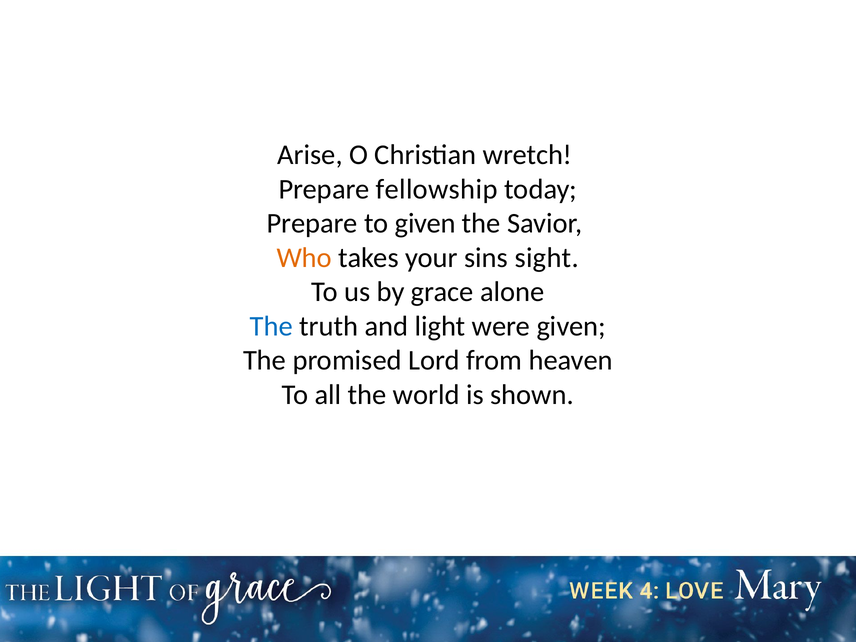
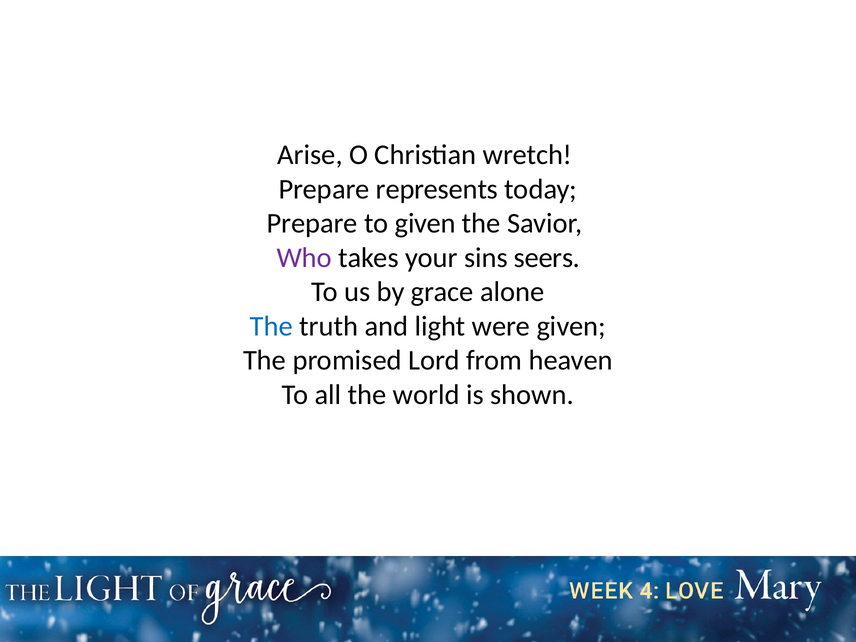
fellowship: fellowship -> represents (437, 189)
Who colour: orange -> purple (304, 258)
sight: sight -> seers (547, 258)
